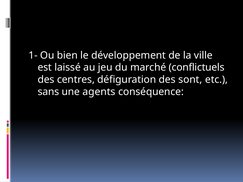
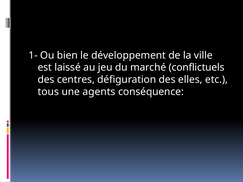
sont: sont -> elles (190, 80)
sans: sans -> tous (48, 92)
